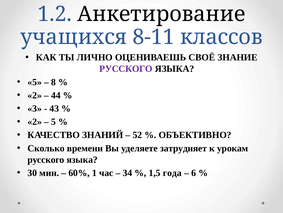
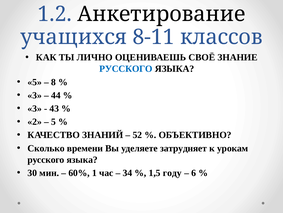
РУССКОГО colour: purple -> blue (126, 69)
2: 2 -> 3 (35, 95)
года: года -> году (172, 172)
